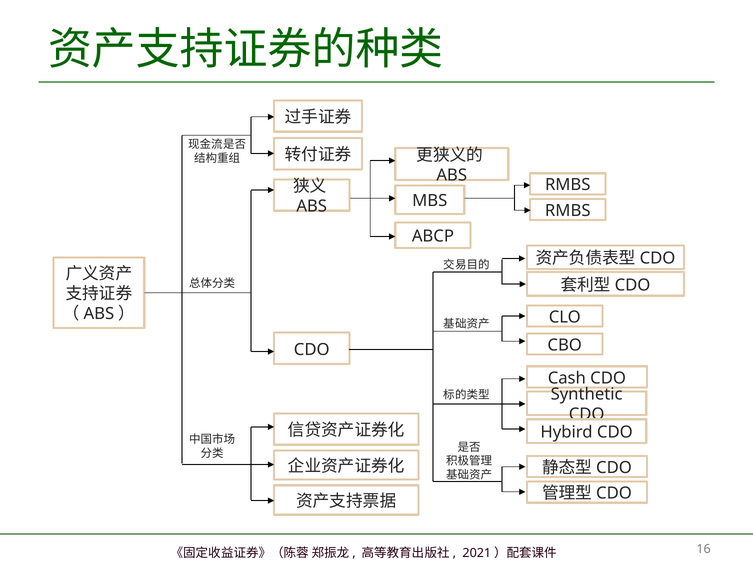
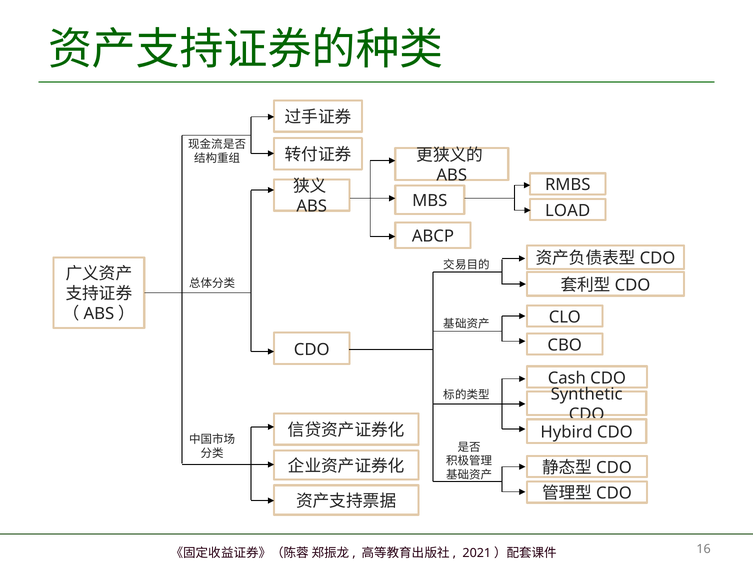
RMBS: RMBS -> LOAD (568, 211)
